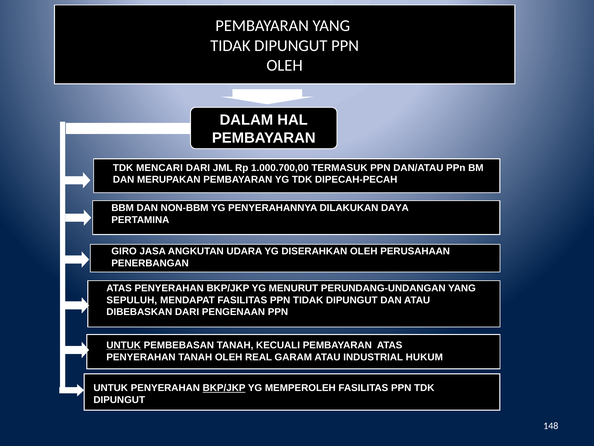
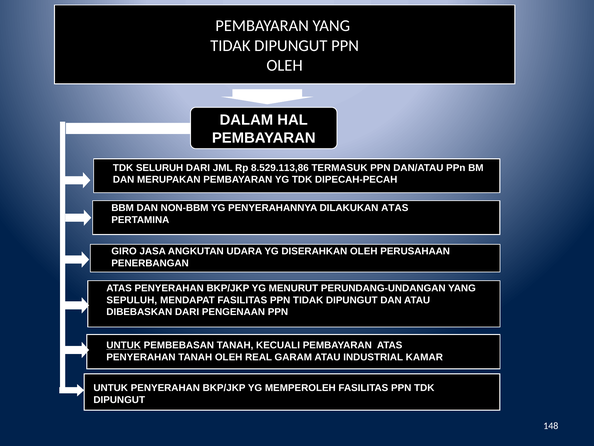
MENCARI: MENCARI -> SELURUH (160, 168)
1.000.700,00: 1.000.700,00 -> 8.529.113,86 (280, 168)
DILAKUKAN DAYA: DAYA -> ATAS (395, 208)
HUKUM: HUKUM -> KAMAR (424, 357)
BKP/JKP underline: present -> none (224, 388)
